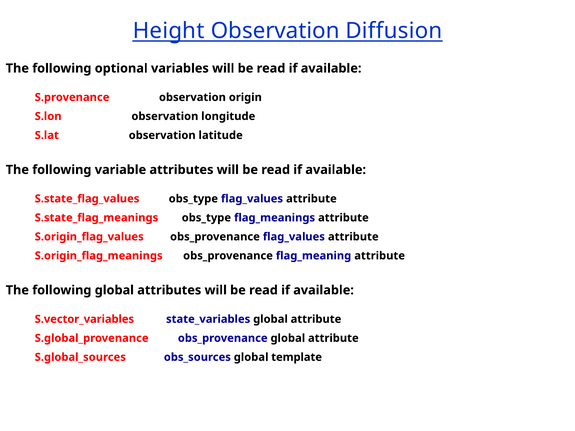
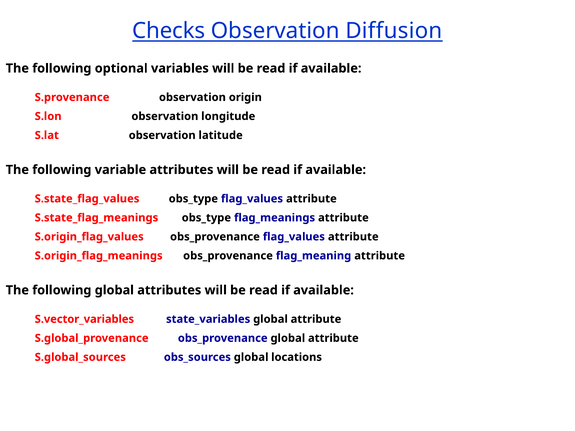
Height: Height -> Checks (169, 31)
template: template -> locations (297, 357)
